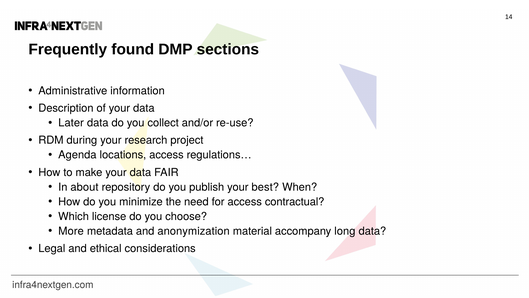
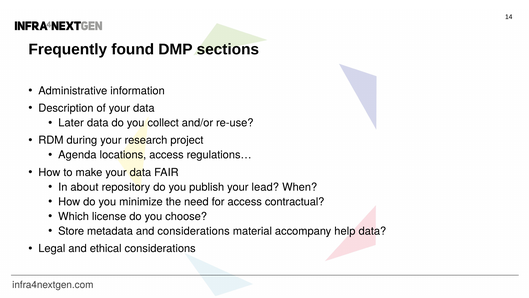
best: best -> lead (265, 187)
More: More -> Store (71, 231)
and anonymization: anonymization -> considerations (194, 231)
long: long -> help (345, 231)
